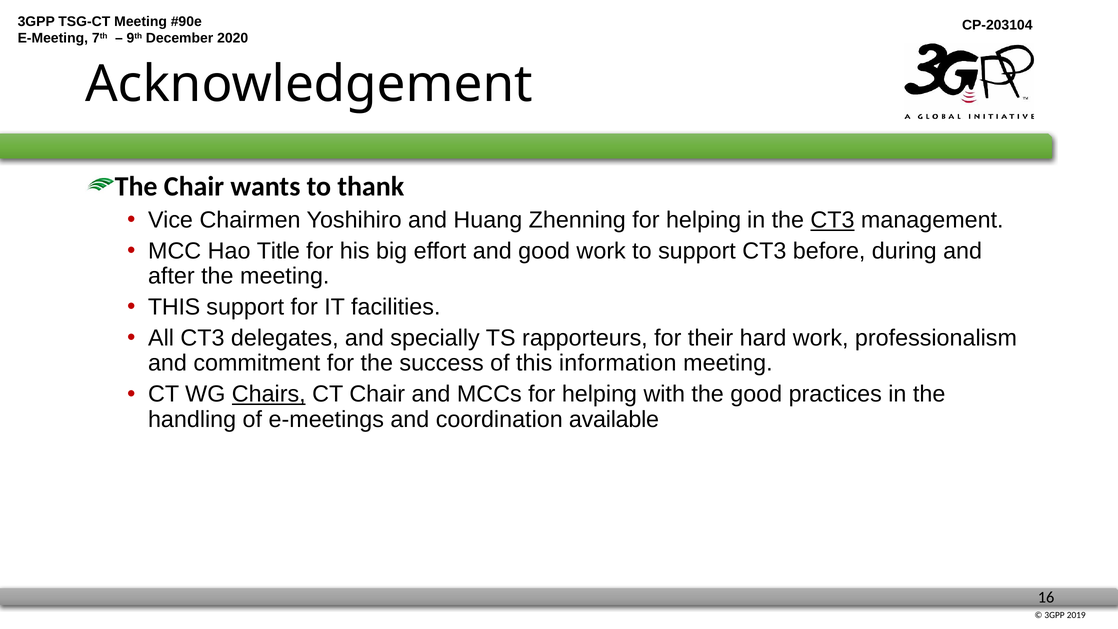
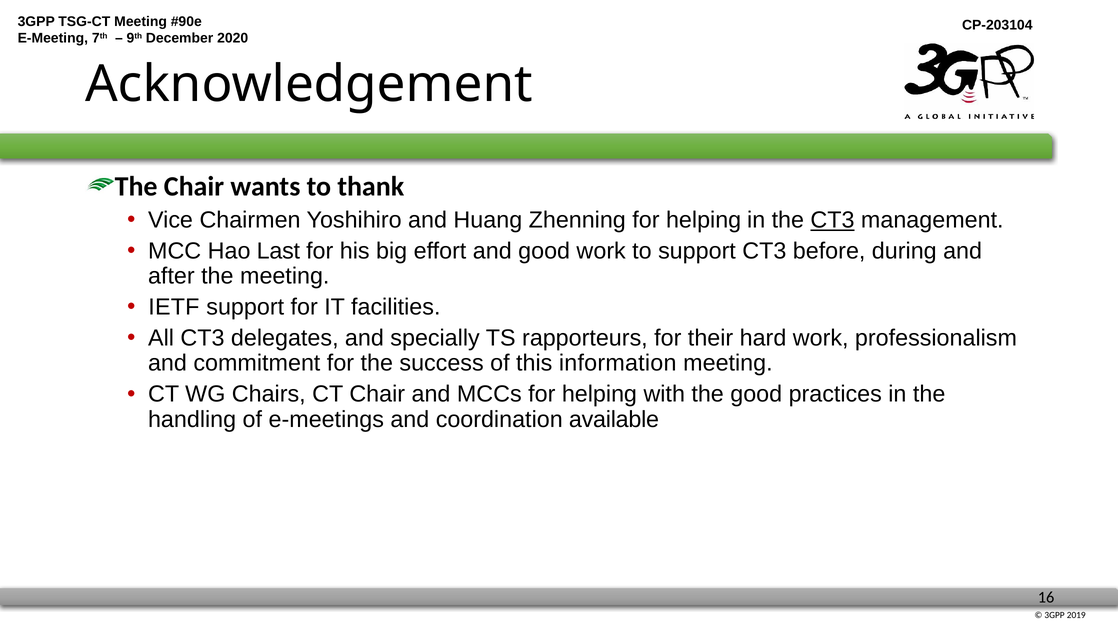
Title: Title -> Last (278, 251)
THIS: THIS -> IETF (174, 307)
Chairs underline: present -> none (269, 394)
